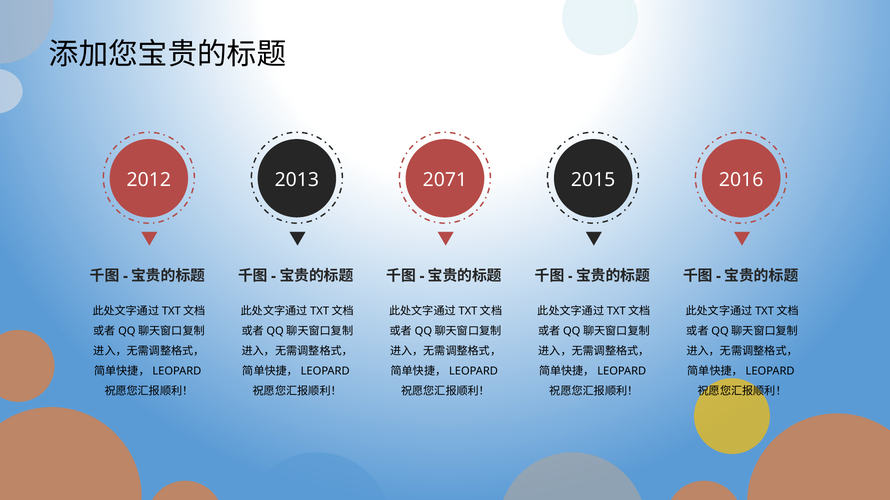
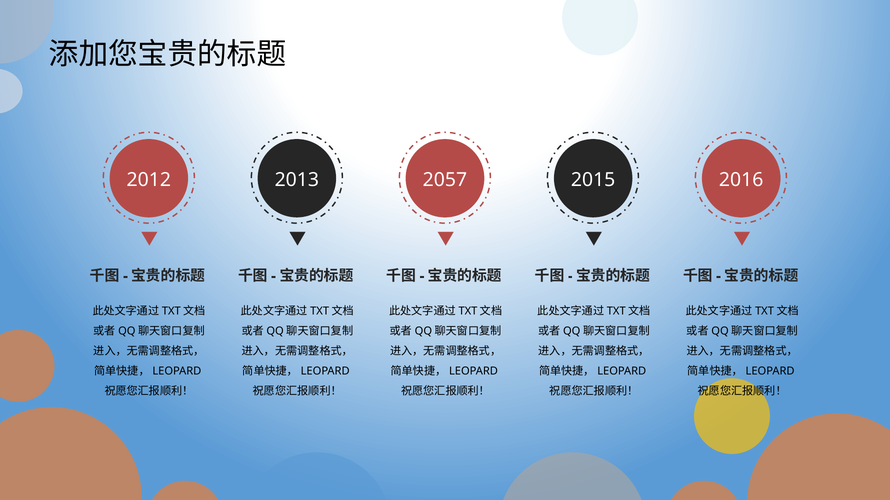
2071: 2071 -> 2057 (445, 180)
